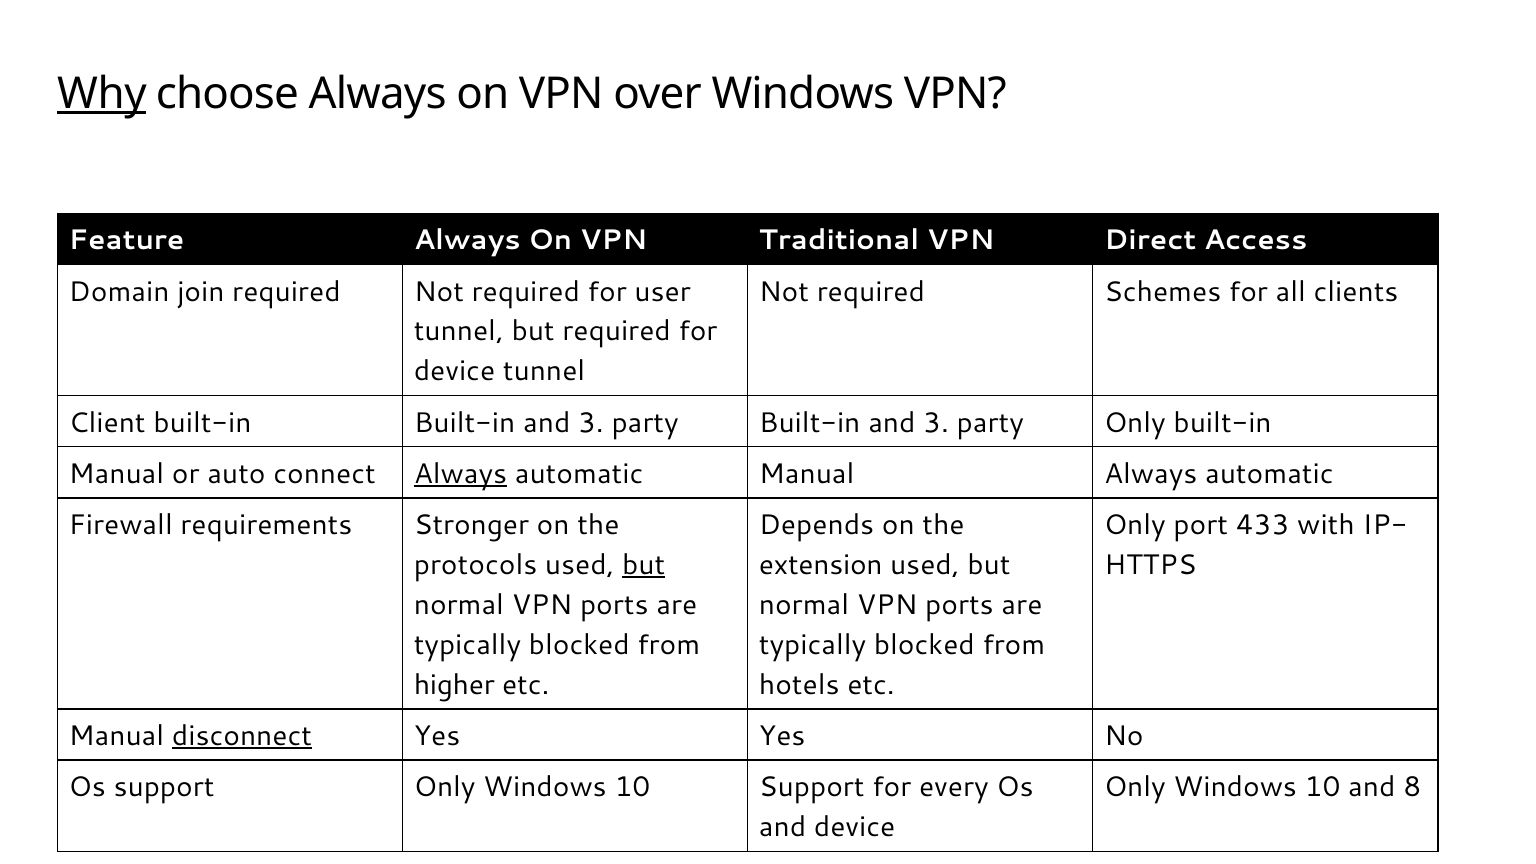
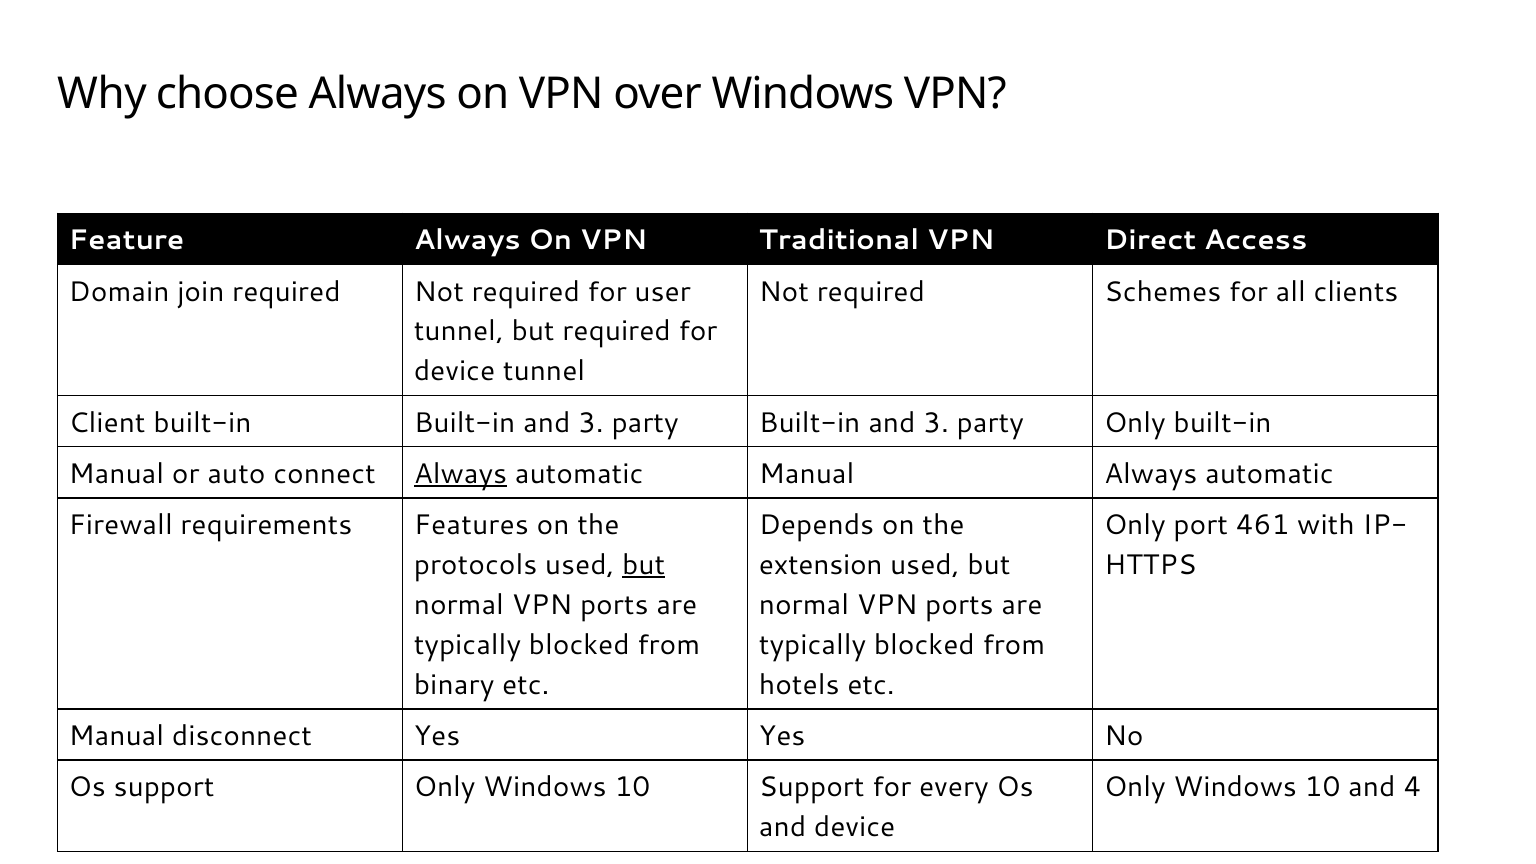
Why underline: present -> none (102, 94)
Stronger: Stronger -> Features (471, 525)
433: 433 -> 461 (1263, 525)
higher: higher -> binary (454, 685)
disconnect underline: present -> none (242, 736)
8: 8 -> 4 (1412, 787)
